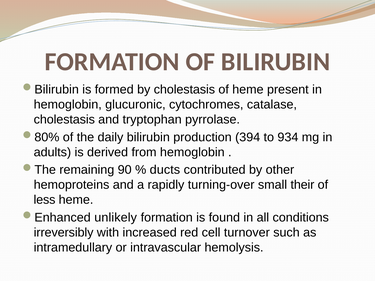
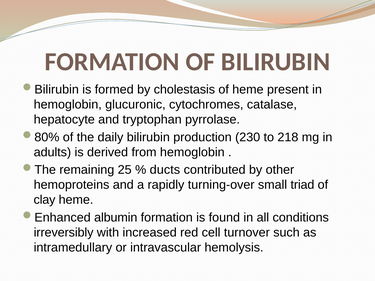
cholestasis: cholestasis -> hepatocyte (64, 120)
394: 394 -> 230 (248, 137)
934: 934 -> 218 (288, 137)
90: 90 -> 25 (125, 170)
their: their -> triad (302, 185)
less: less -> clay (45, 200)
unlikely: unlikely -> albumin (116, 218)
